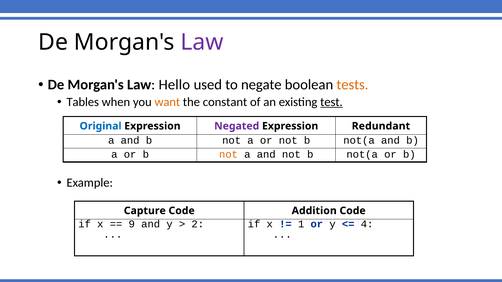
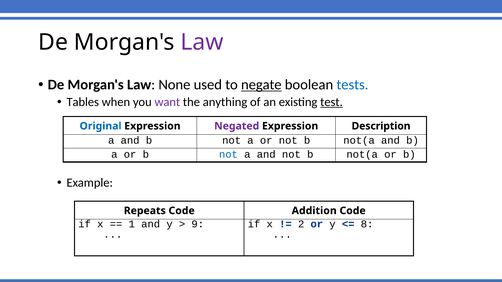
Hello: Hello -> None (174, 85)
negate underline: none -> present (261, 85)
tests colour: orange -> blue (352, 85)
want colour: orange -> purple (167, 102)
constant: constant -> anything (225, 102)
Redundant: Redundant -> Description (381, 126)
not colour: orange -> blue (228, 154)
Capture: Capture -> Repeats (145, 211)
9: 9 -> 1 (132, 224)
2: 2 -> 9 (198, 224)
1: 1 -> 2 (301, 224)
4: 4 -> 8 (367, 224)
